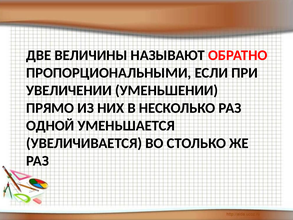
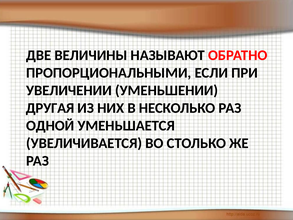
ПРЯМО: ПРЯМО -> ДРУГАЯ (50, 108)
